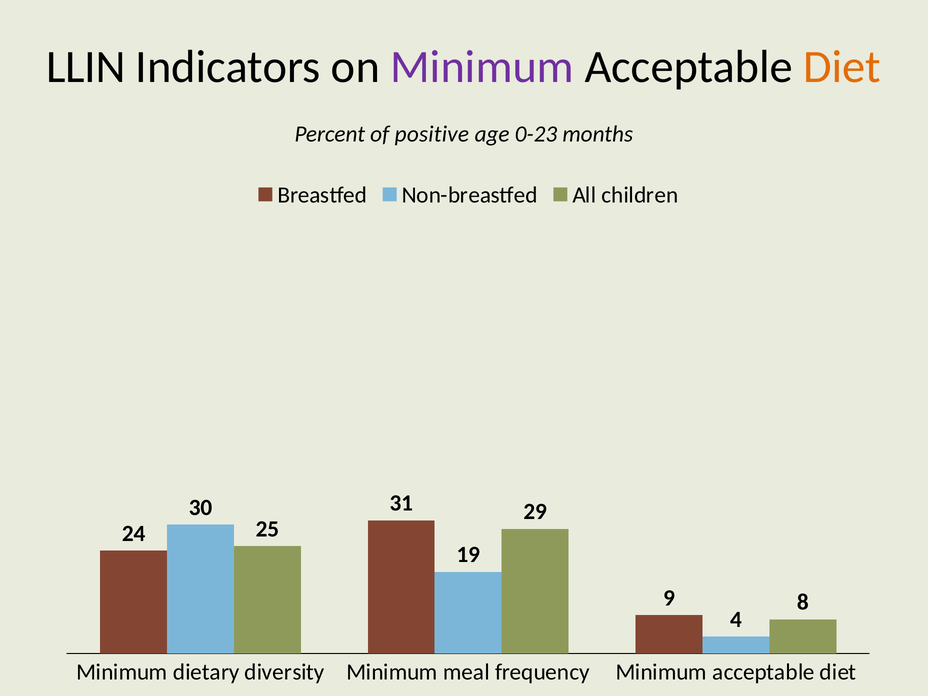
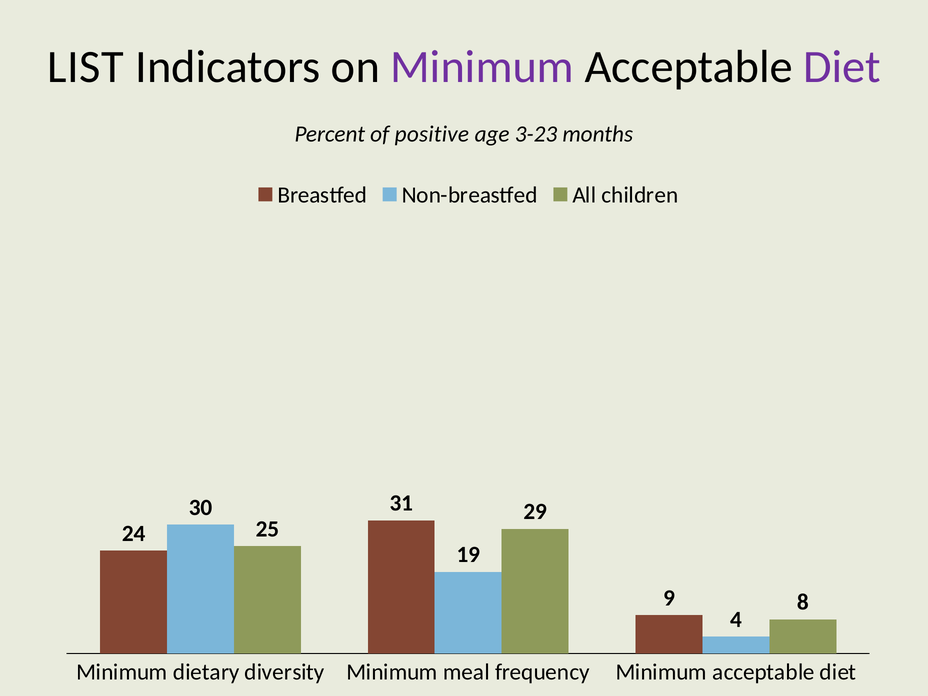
LLIN: LLIN -> LIST (85, 67)
Diet colour: orange -> purple (842, 67)
0-23: 0-23 -> 3-23 (536, 134)
